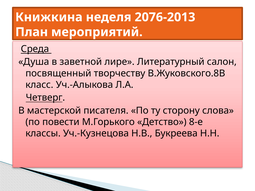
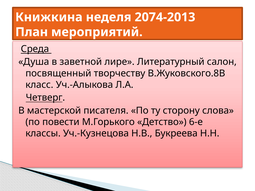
2076-2013: 2076-2013 -> 2074-2013 (165, 17)
8-е: 8-е -> 6-е (196, 122)
